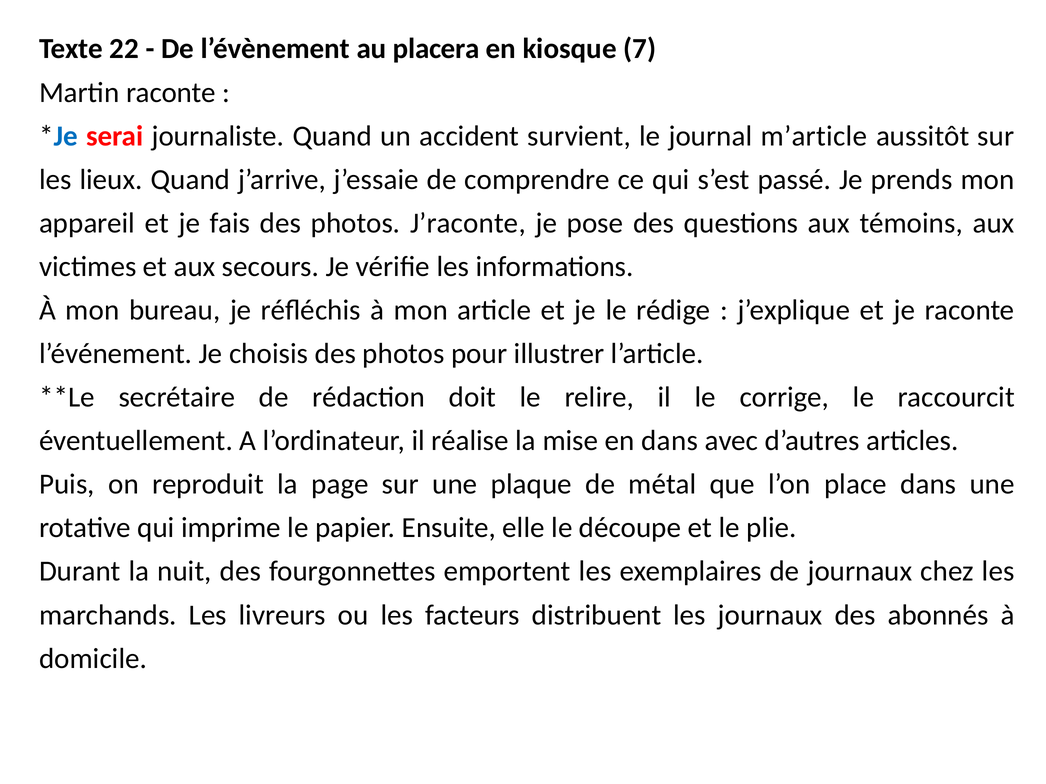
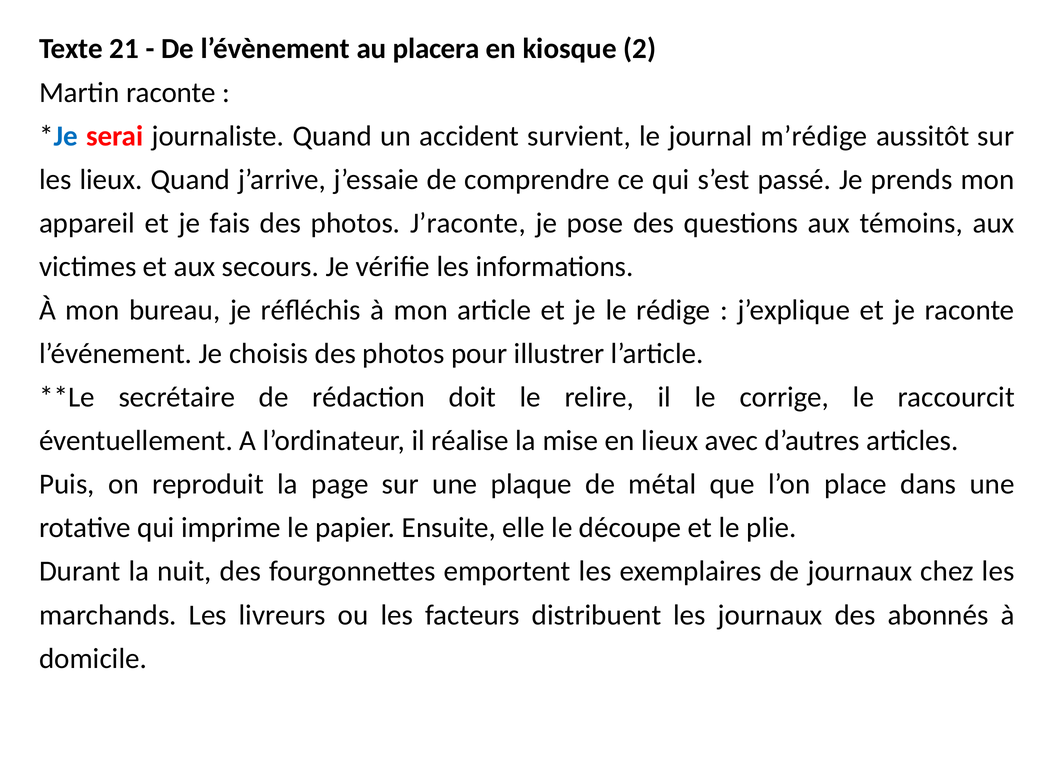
22: 22 -> 21 (124, 49)
7: 7 -> 2 (640, 49)
m’article: m’article -> m’rédige (814, 136)
en dans: dans -> lieux (670, 441)
